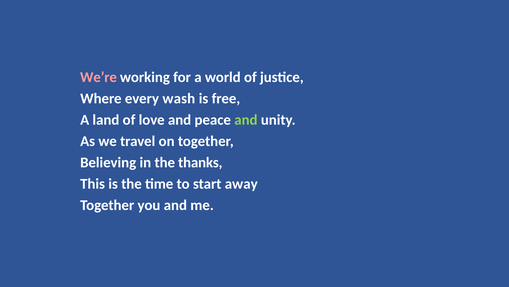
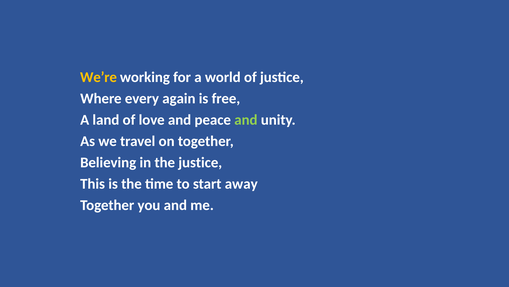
We’re colour: pink -> yellow (98, 77)
wash: wash -> again (179, 98)
the thanks: thanks -> justice (200, 162)
